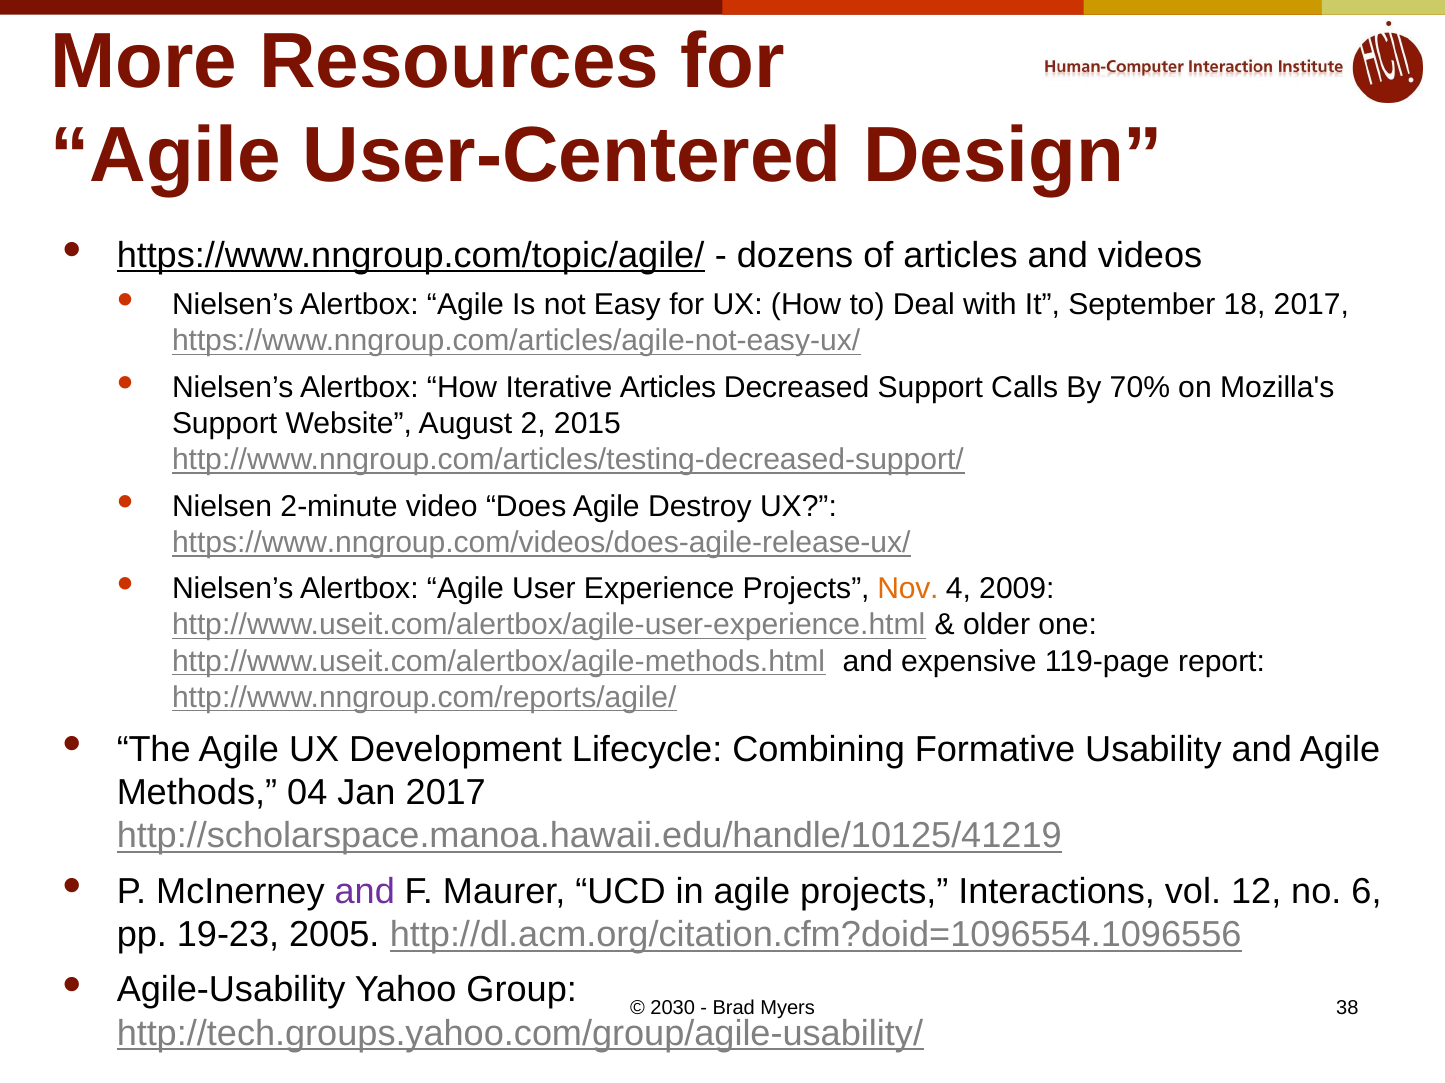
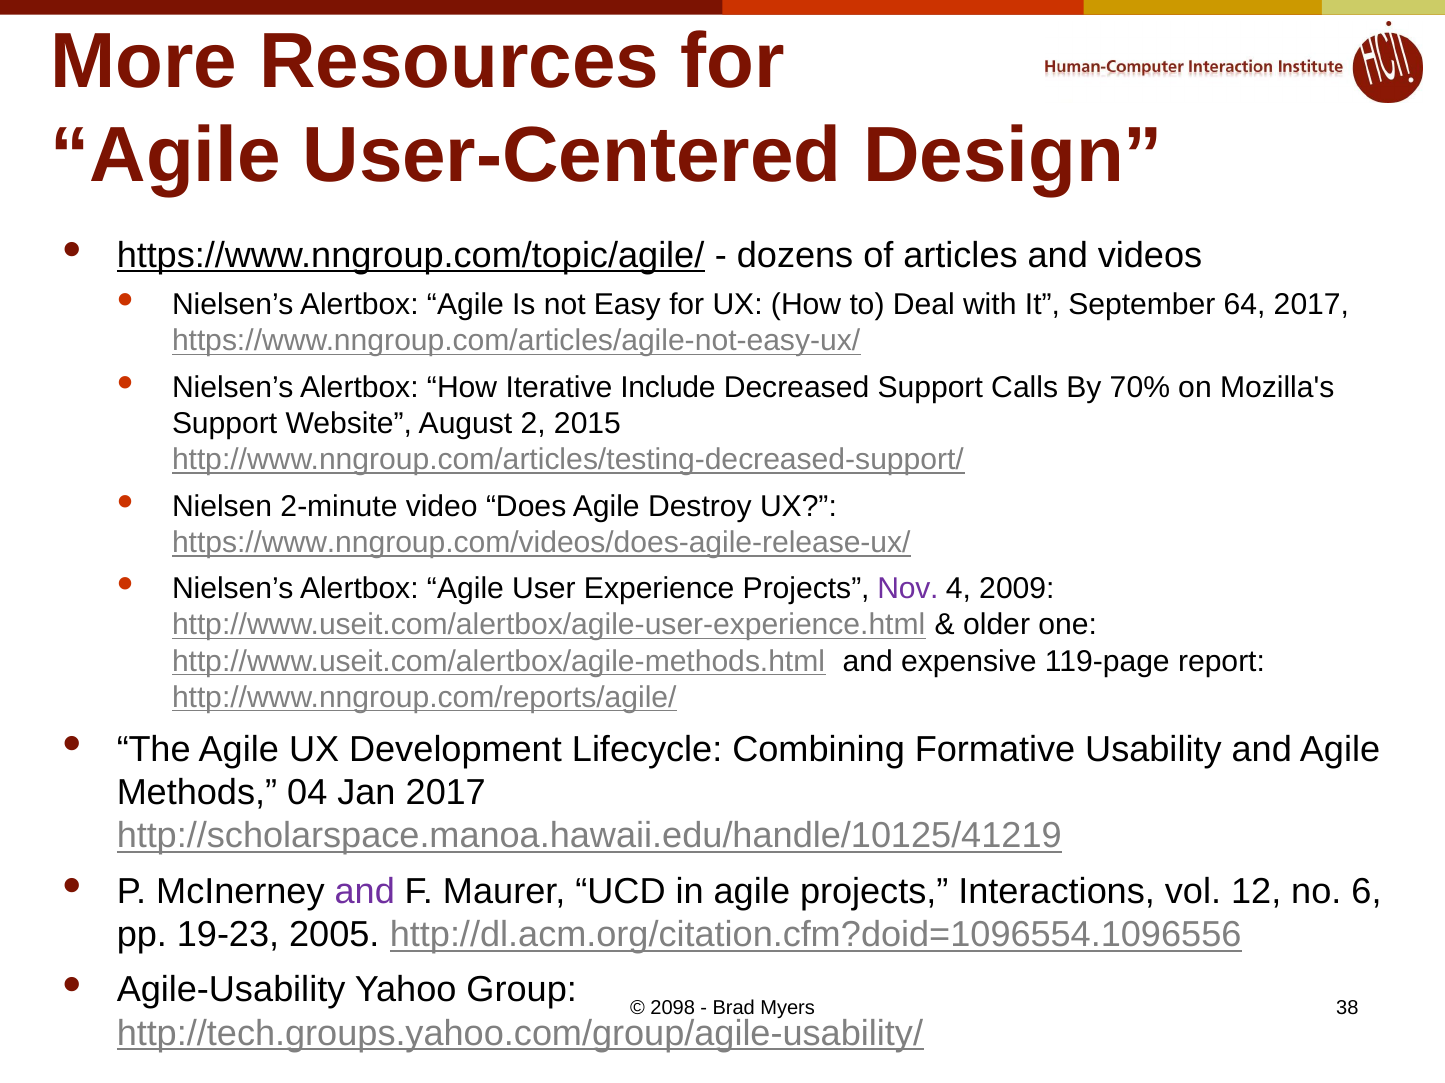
18: 18 -> 64 (1245, 305)
Iterative Articles: Articles -> Include (668, 388)
Nov colour: orange -> purple (908, 589)
2030: 2030 -> 2098 (673, 1008)
